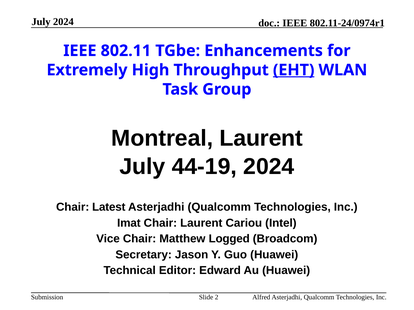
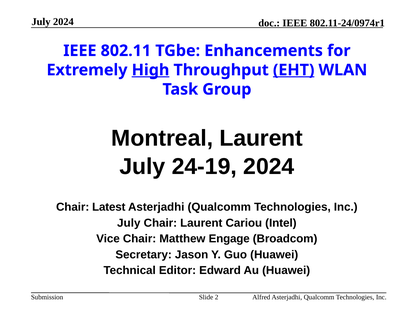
High underline: none -> present (151, 70)
44-19: 44-19 -> 24-19 (204, 167)
Imat: Imat -> July (129, 223)
Logged: Logged -> Engage (229, 239)
